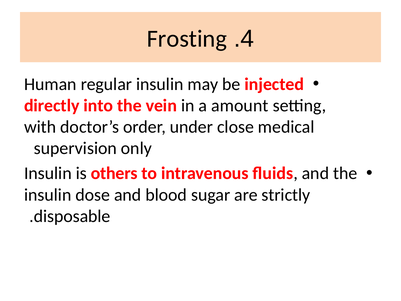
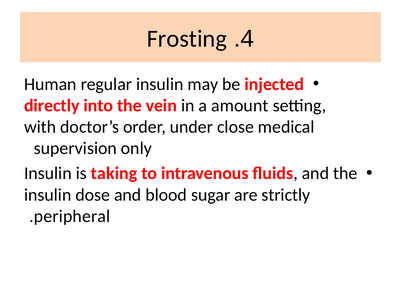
others: others -> taking (114, 173)
disposable: disposable -> peripheral (72, 216)
